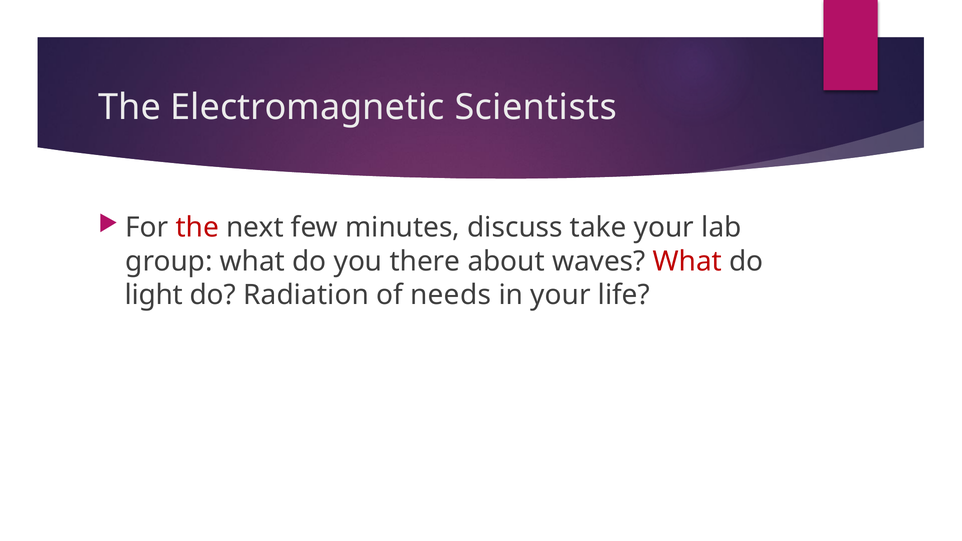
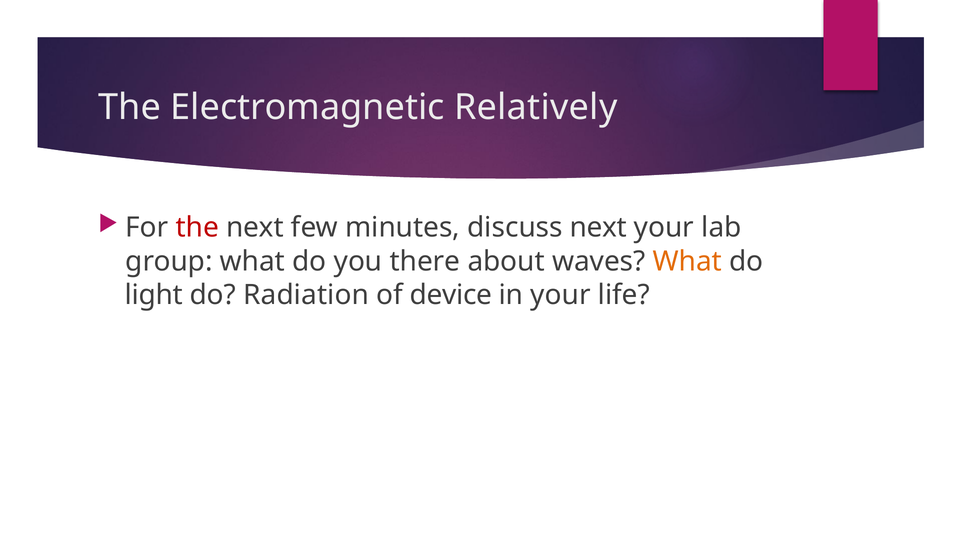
Scientists: Scientists -> Relatively (536, 107)
discuss take: take -> next (598, 228)
What colour: red -> orange (687, 261)
needs: needs -> device (451, 295)
